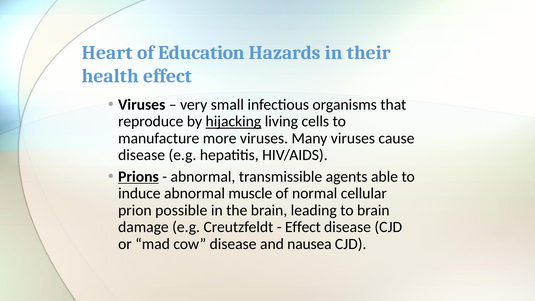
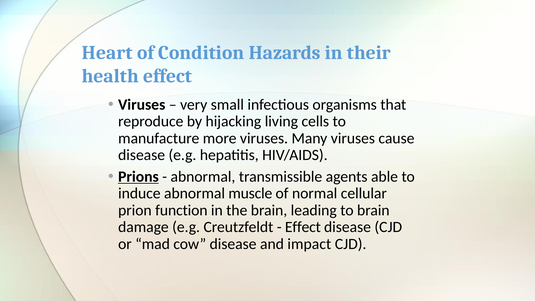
Education: Education -> Condition (201, 53)
hijacking underline: present -> none (233, 121)
possible: possible -> function (181, 210)
nausea: nausea -> impact (309, 244)
